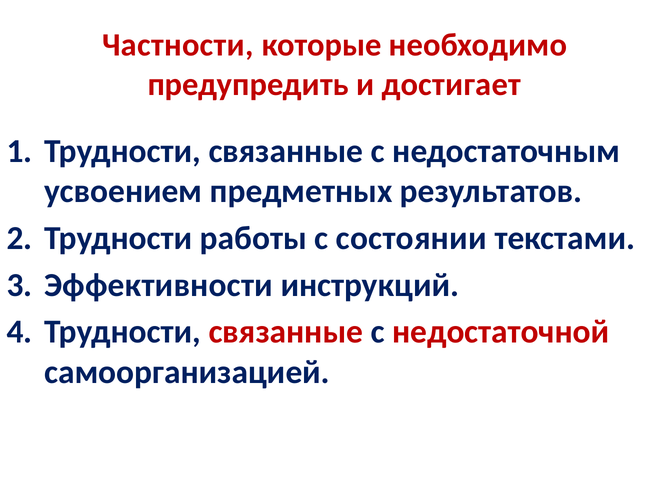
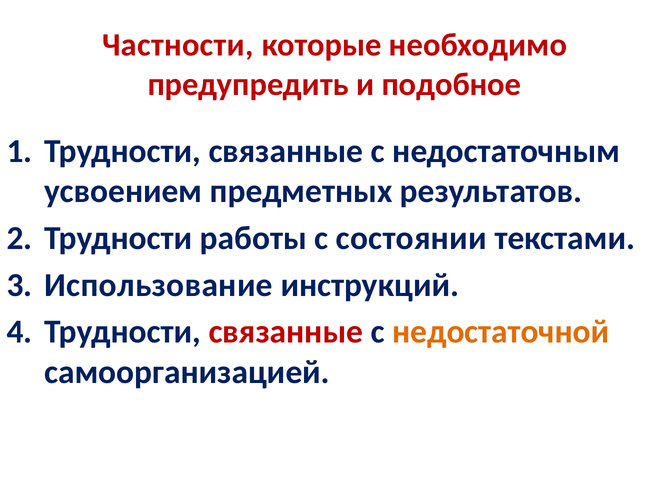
достигает: достигает -> подобное (451, 84)
Эффективности: Эффективности -> Использование (158, 285)
недостаточной colour: red -> orange (501, 332)
